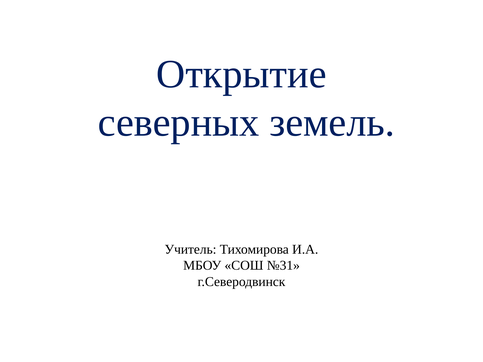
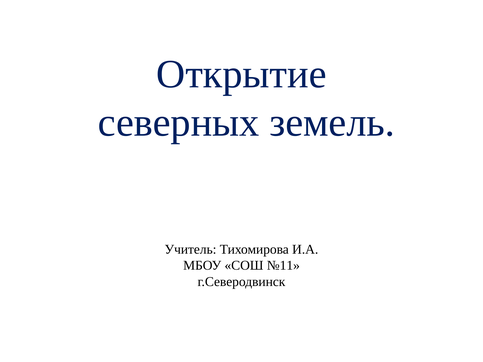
№31: №31 -> №11 (283, 266)
